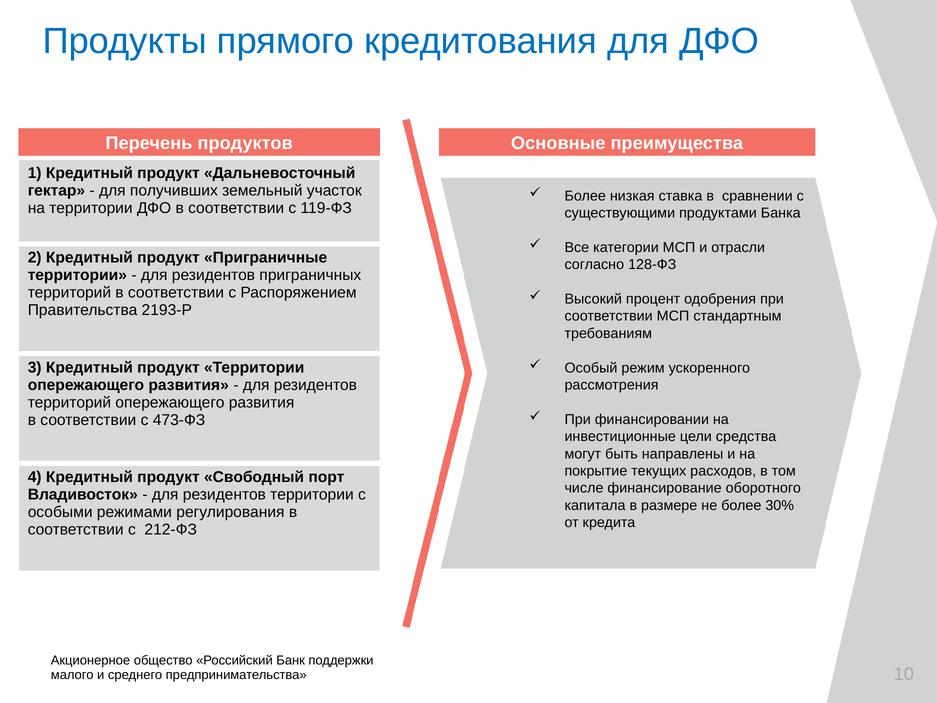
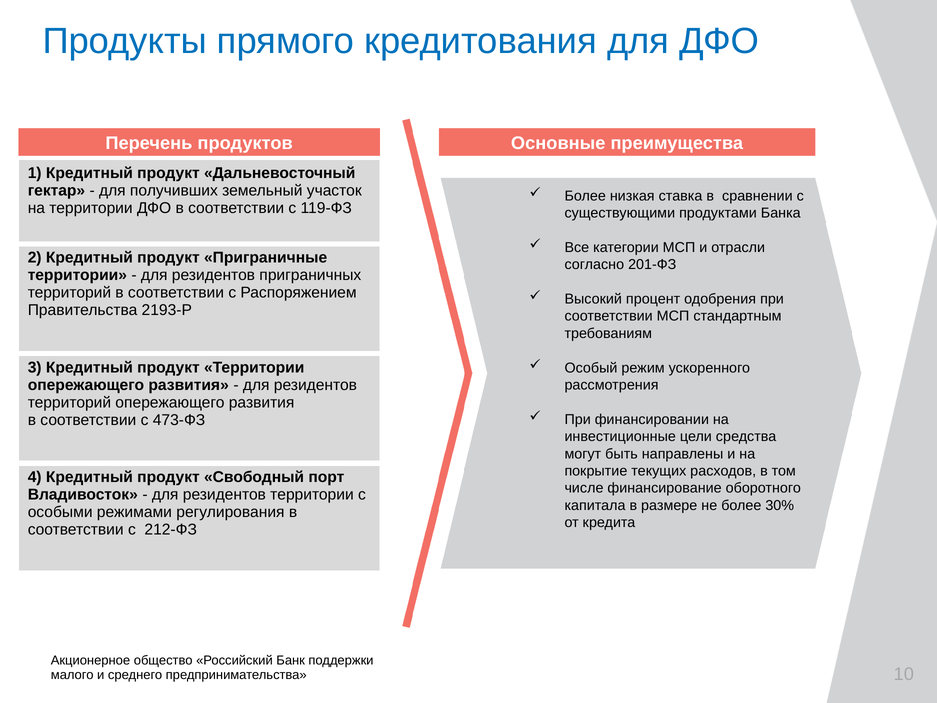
128-ФЗ: 128-ФЗ -> 201-ФЗ (652, 265)
